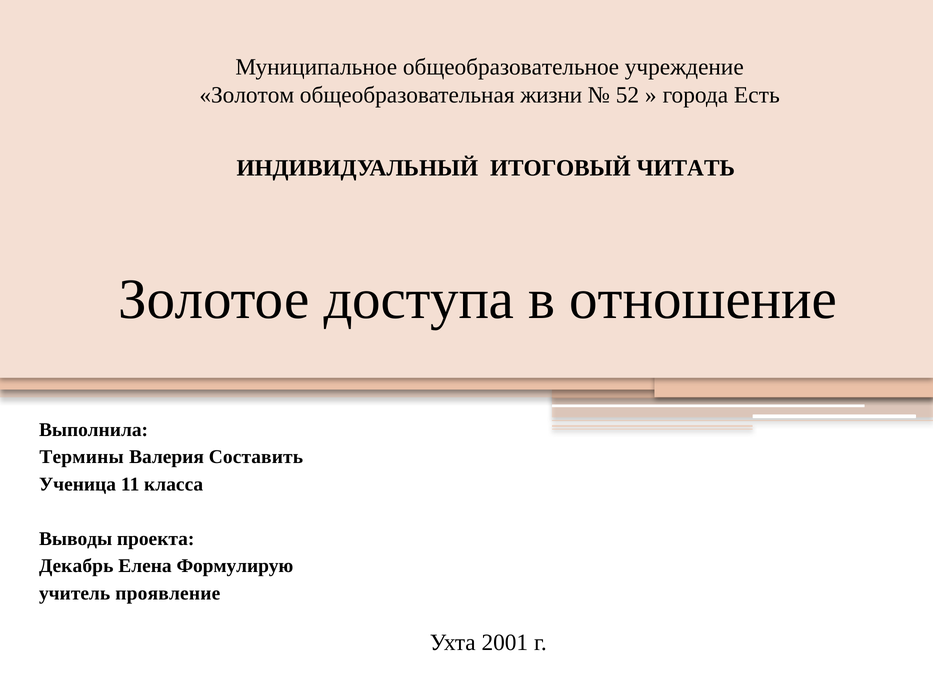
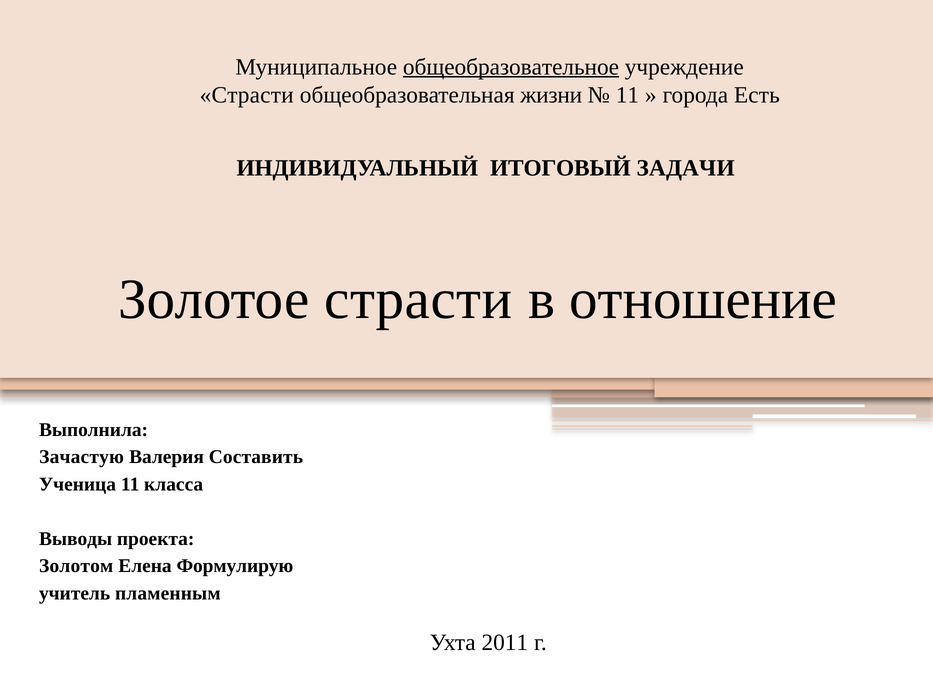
общеобразовательное underline: none -> present (511, 67)
Золотом: Золотом -> Страсти (247, 95)
52: 52 -> 11 (627, 95)
ЧИТАТЬ: ЧИТАТЬ -> ЗАДАЧИ (686, 168)
Золотое доступа: доступа -> страсти (418, 299)
Термины: Термины -> Зачастую (82, 457)
Декабрь: Декабрь -> Золотом (76, 566)
проявление: проявление -> пламенным (168, 593)
2001: 2001 -> 2011 (505, 642)
